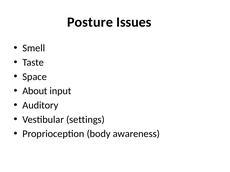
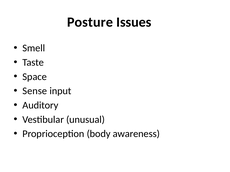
About: About -> Sense (35, 91)
settings: settings -> unusual (86, 120)
